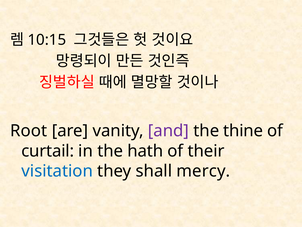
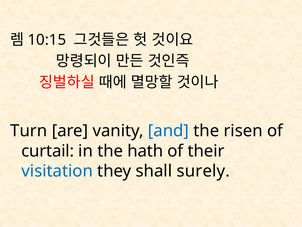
Root: Root -> Turn (29, 131)
and colour: purple -> blue (168, 131)
thine: thine -> risen (243, 131)
mercy: mercy -> surely (203, 171)
